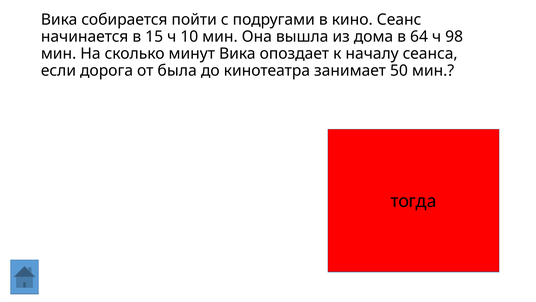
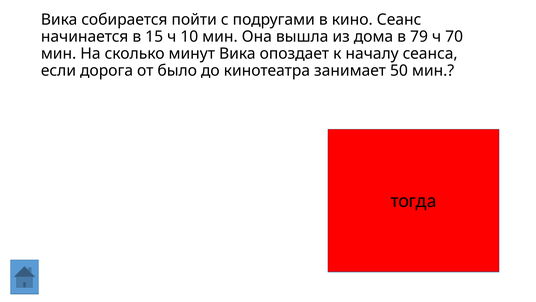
64: 64 -> 79 (419, 37)
98: 98 -> 70 (454, 37)
была: была -> было (177, 70)
